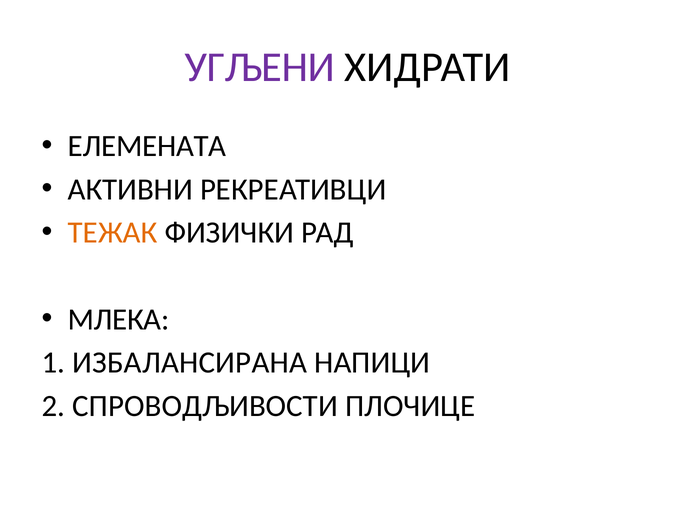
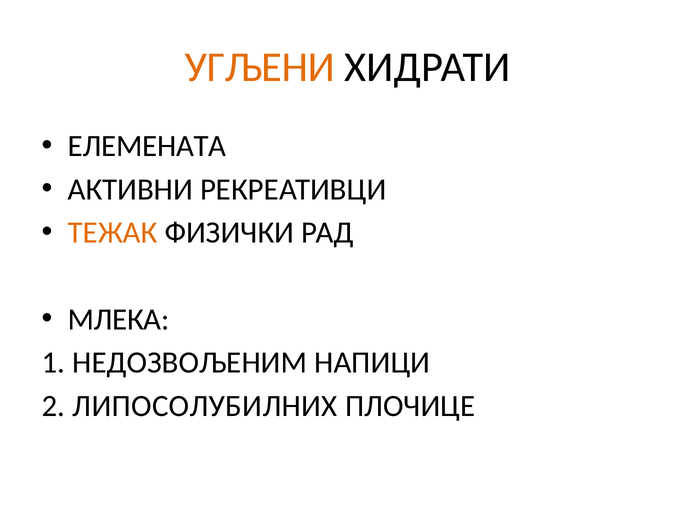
УГЉЕНИ colour: purple -> orange (260, 67)
ИЗБАЛАНСИРАНА: ИЗБАЛАНСИРАНА -> НЕДОЗВОЉЕНИМ (190, 363)
СПРОВОДЉИВОСТИ: СПРОВОДЉИВОСТИ -> ЛИПОСОЛУБИЛНИХ (205, 406)
